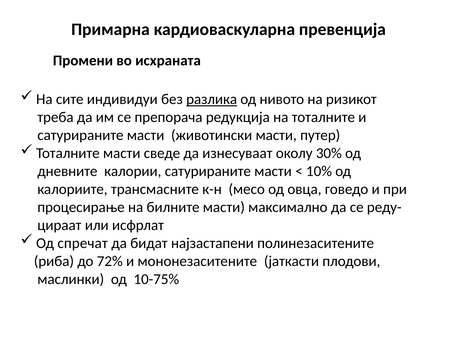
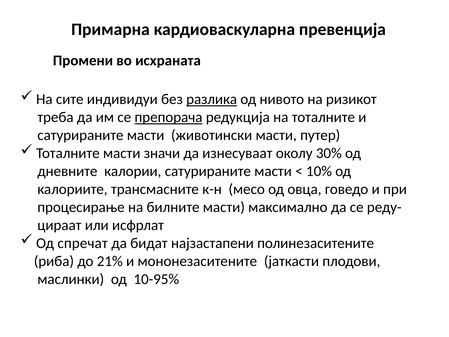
препорача underline: none -> present (168, 117)
сведе: сведе -> значи (162, 153)
72%: 72% -> 21% (110, 261)
10-75%: 10-75% -> 10-95% (156, 279)
